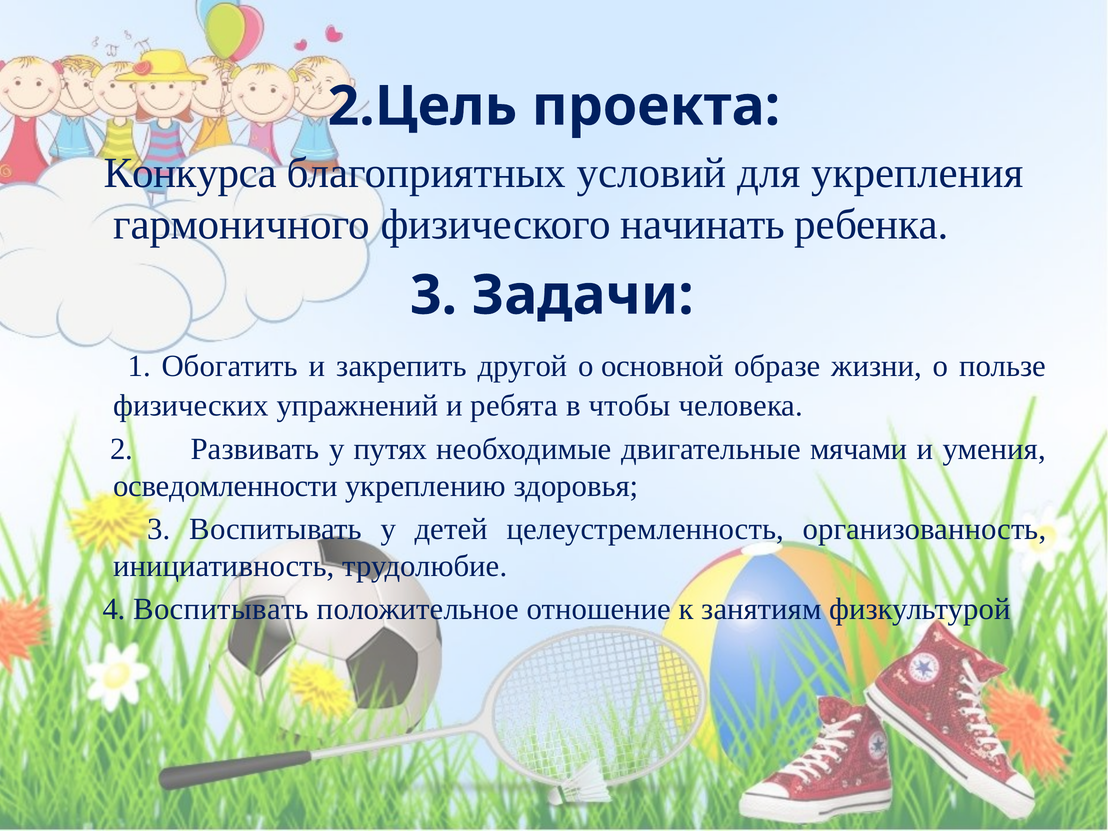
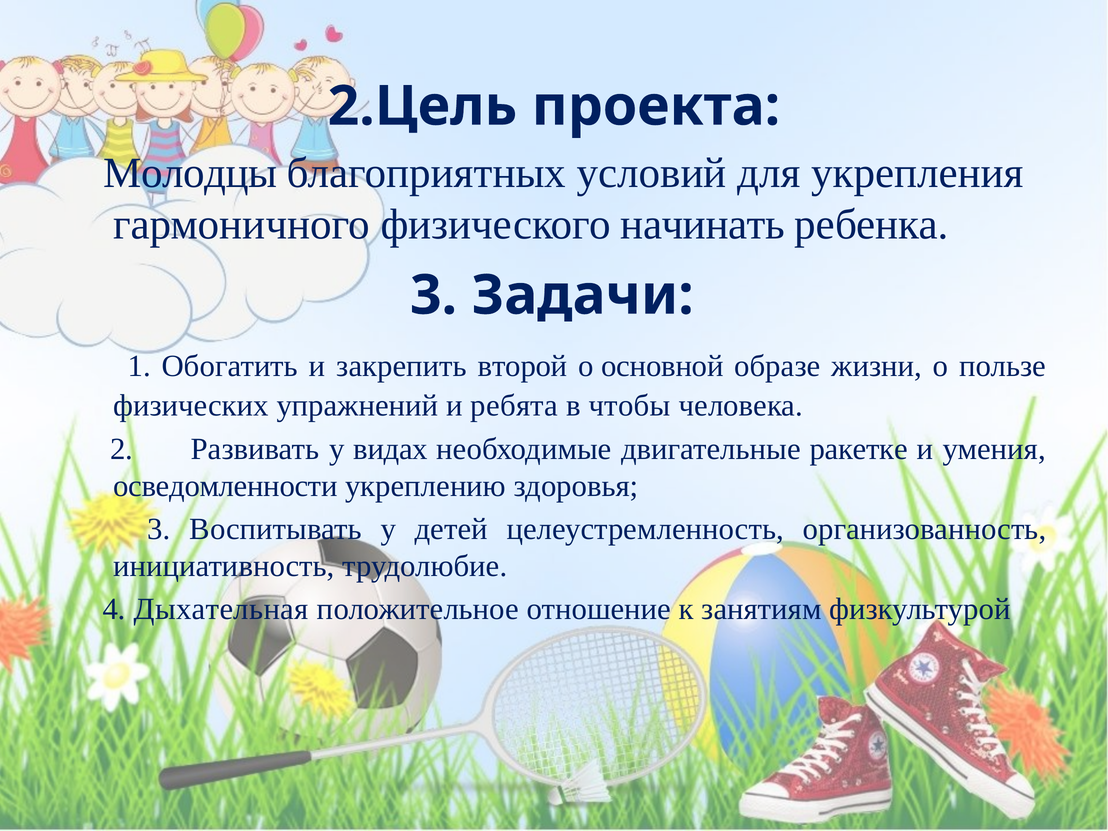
Конкурса: Конкурса -> Молодцы (190, 173)
другой: другой -> второй (523, 366)
путях: путях -> видах (391, 449)
мячами: мячами -> ракетке (859, 449)
4 Воспитывать: Воспитывать -> Дыхательная (221, 609)
